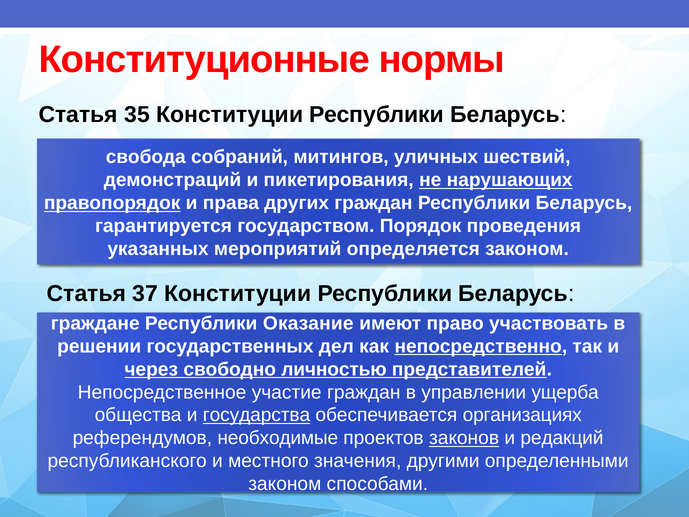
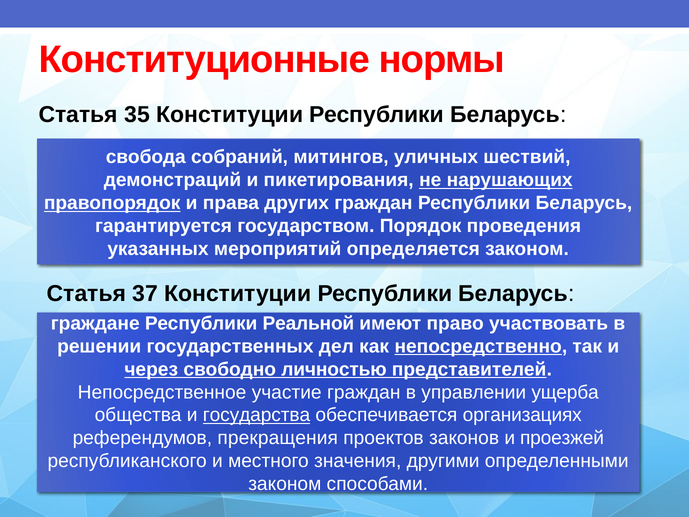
Оказание: Оказание -> Реальной (308, 323)
необходимые: необходимые -> прекращения (278, 438)
законов underline: present -> none (464, 438)
редакций: редакций -> проезжей (562, 438)
